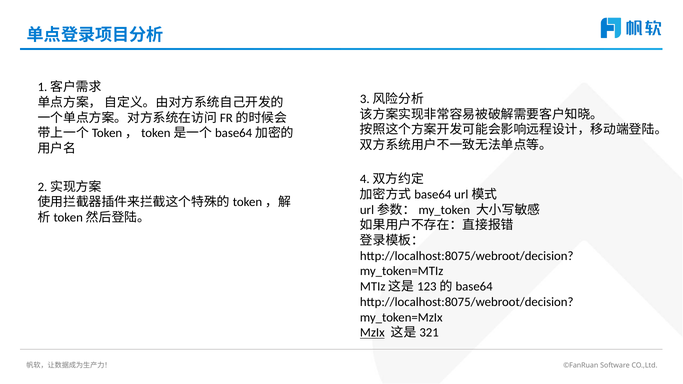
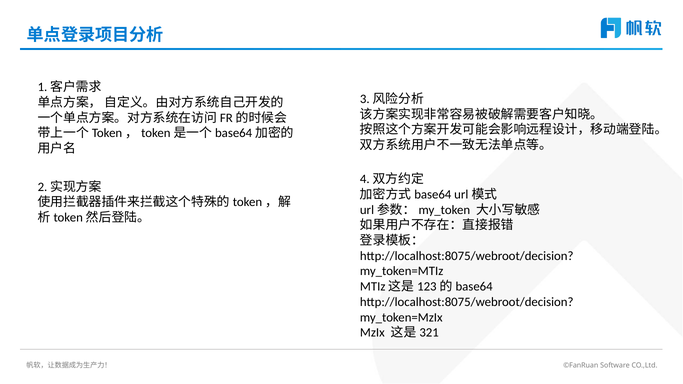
MzIx underline: present -> none (372, 333)
